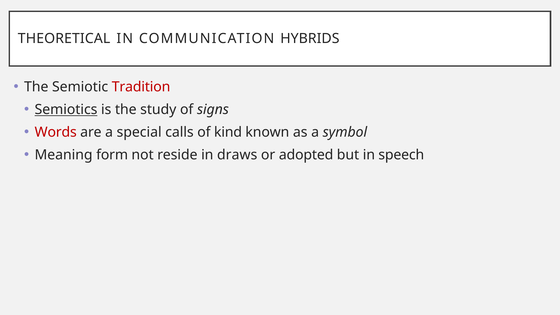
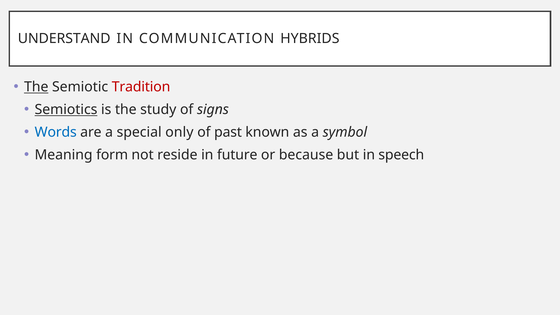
THEORETICAL: THEORETICAL -> UNDERSTAND (64, 39)
The underline: none -> present (36, 87)
Words colour: red -> blue (56, 132)
calls: calls -> only (179, 132)
kind: kind -> past (228, 132)
draws: draws -> future (237, 155)
adopted: adopted -> because (306, 155)
